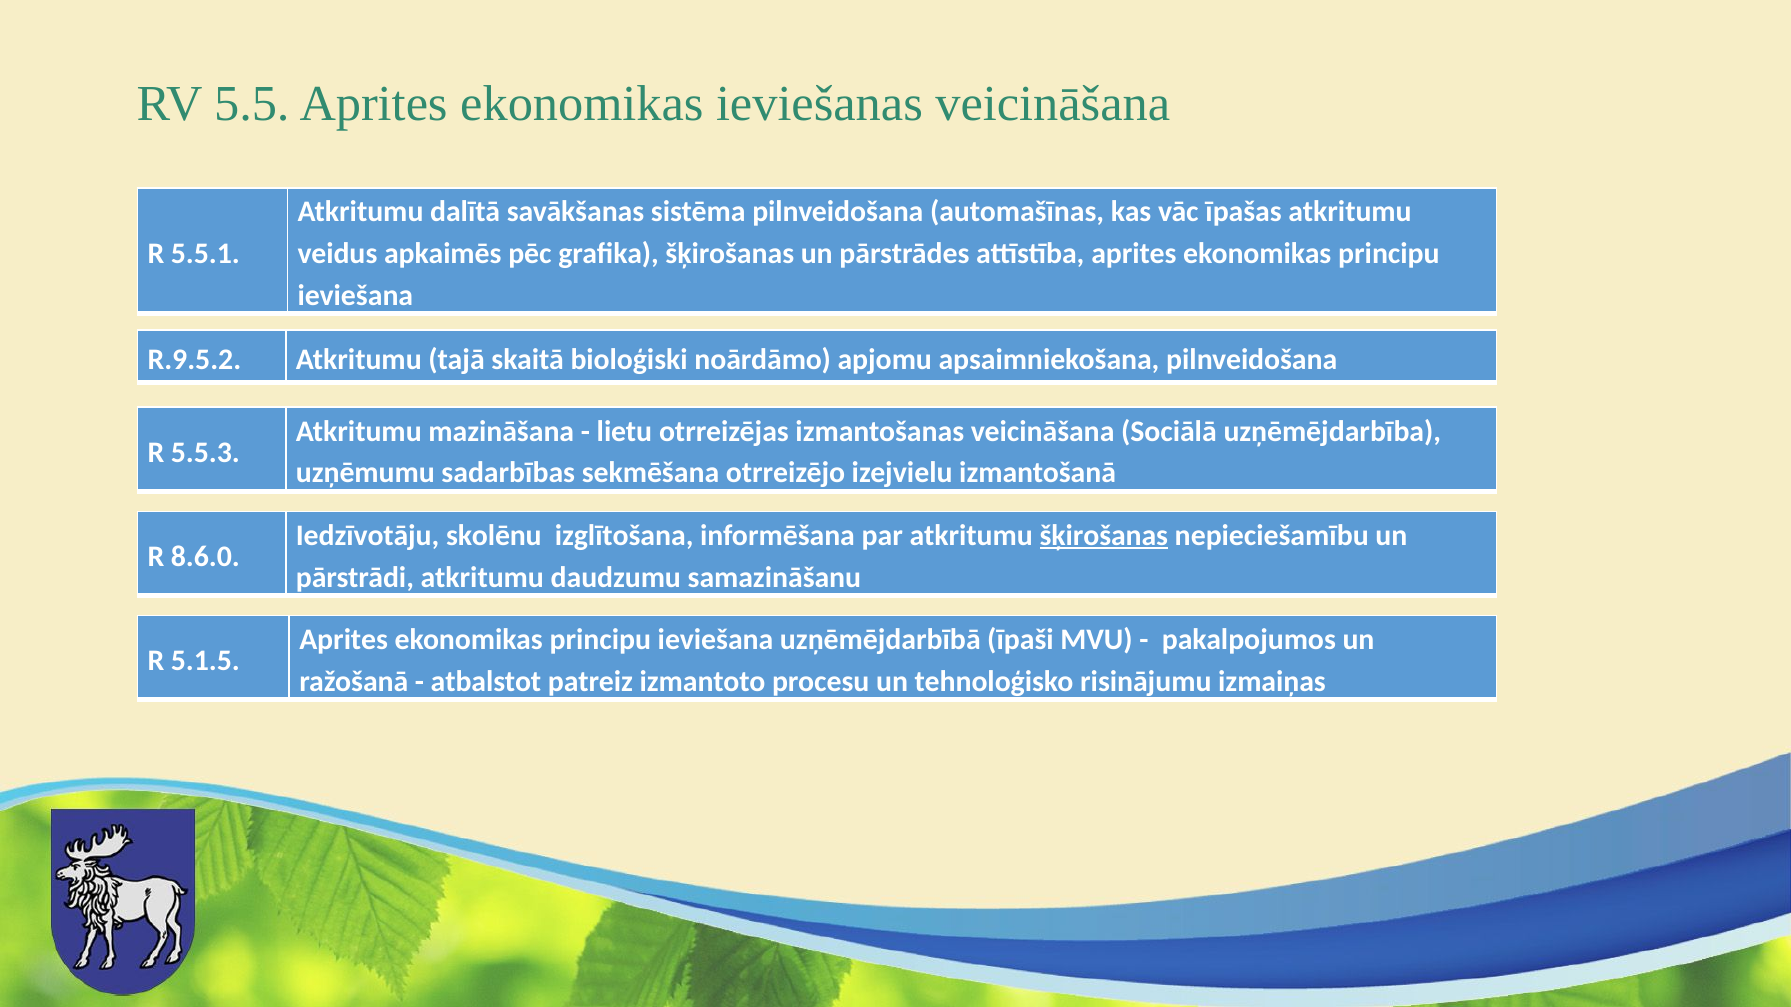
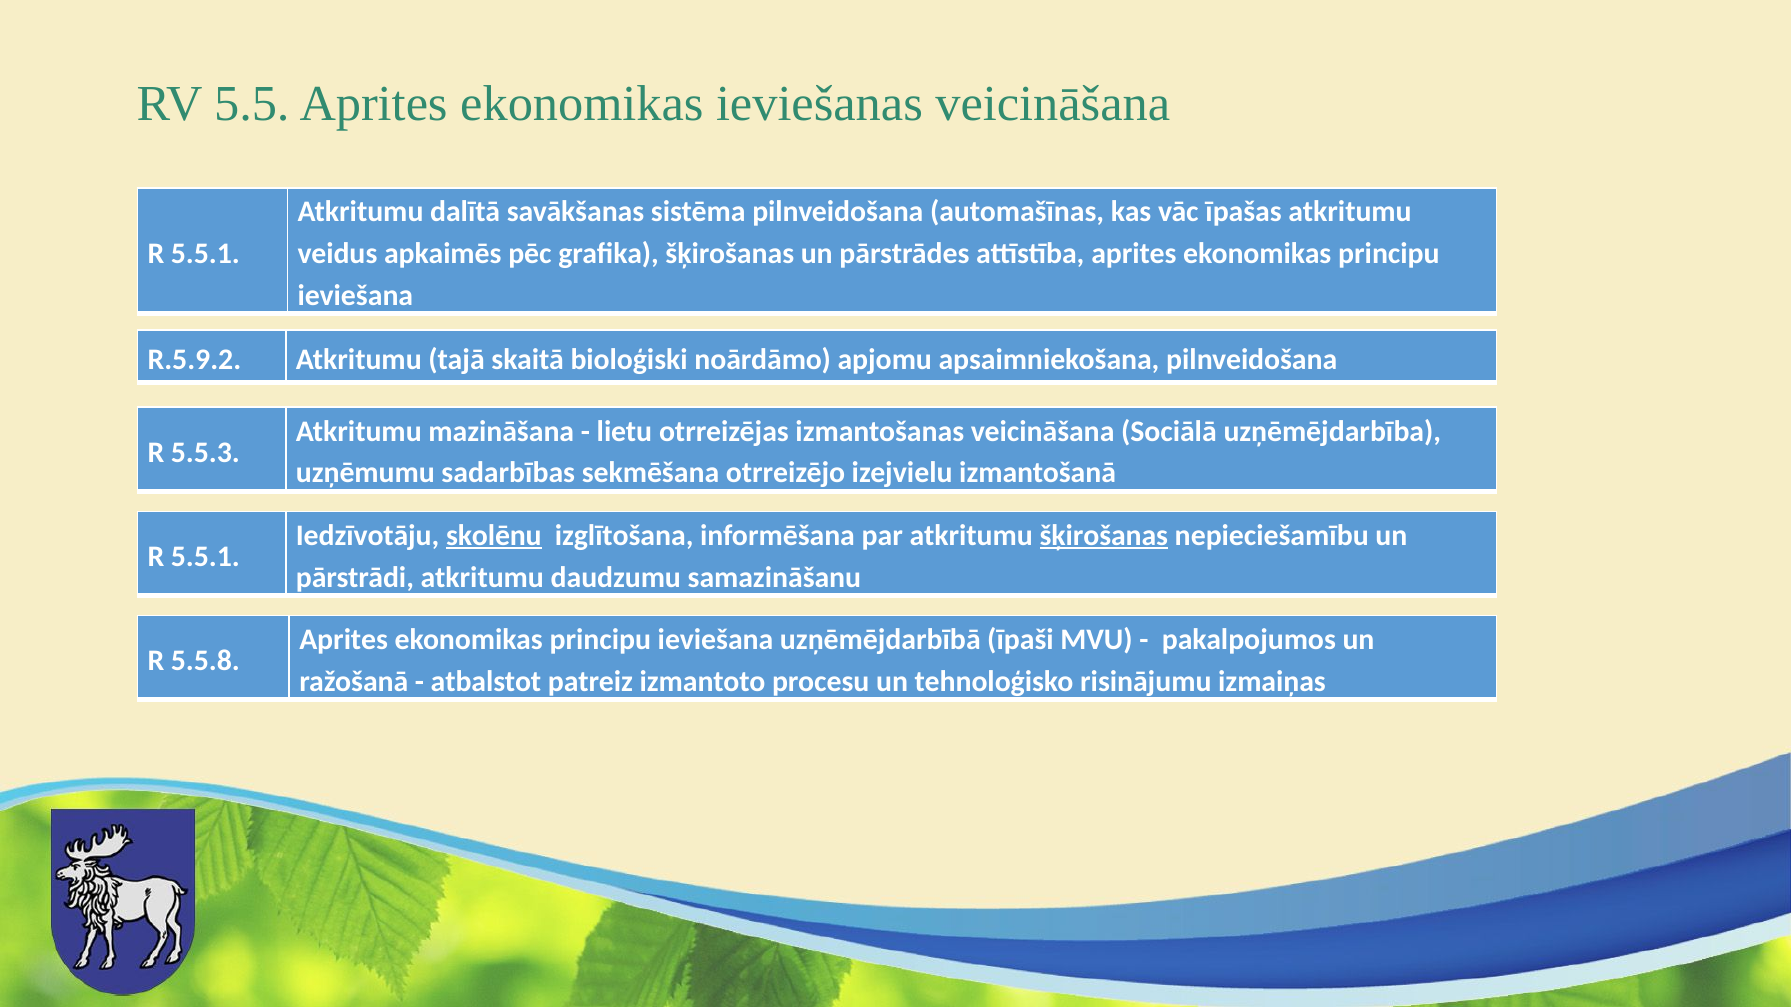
R.9.5.2: R.9.5.2 -> R.5.9.2 (194, 360)
skolēnu underline: none -> present (494, 536)
8.6.0: 8.6.0 -> 5.5.1 (205, 557)
5.1.5: 5.1.5 -> 5.5.8 (205, 661)
